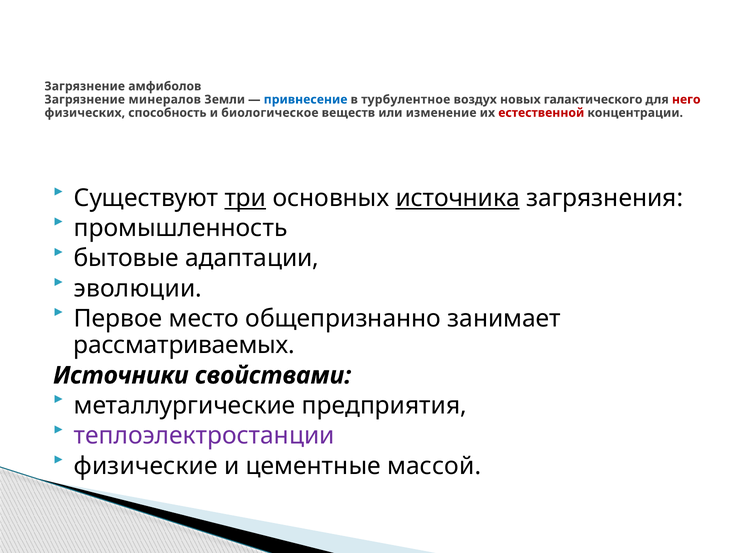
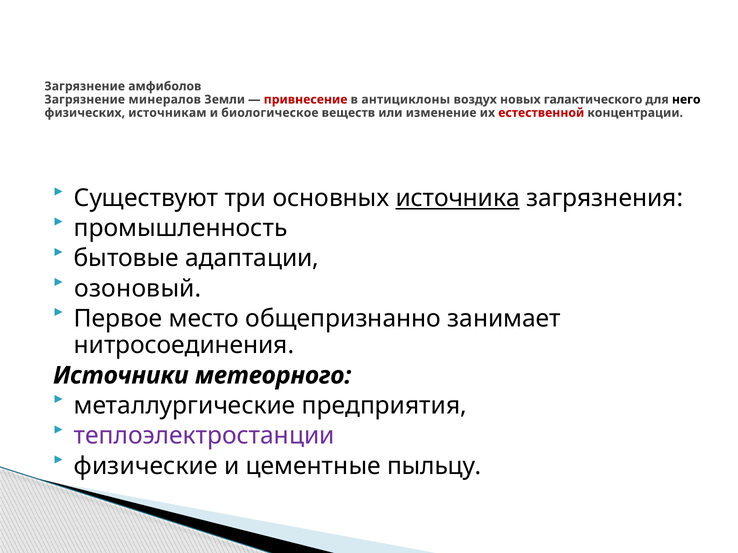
привнесение colour: blue -> red (306, 100)
турбулентное: турбулентное -> антициклоны (406, 100)
него colour: red -> black (686, 100)
способность: способность -> источникам (167, 113)
три underline: present -> none (245, 198)
эволюции: эволюции -> озоновый (138, 289)
рассматриваемых: рассматриваемых -> нитросоединения (184, 346)
свойствами: свойствами -> метеорного (273, 376)
массой: массой -> пыльцу (434, 466)
